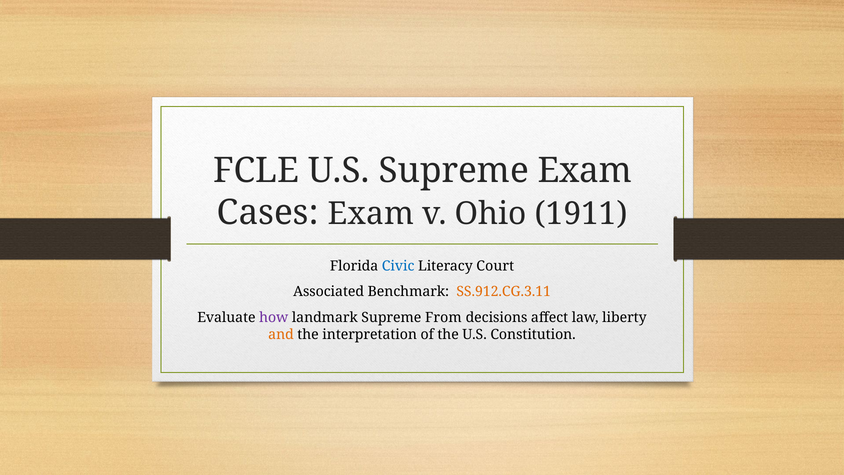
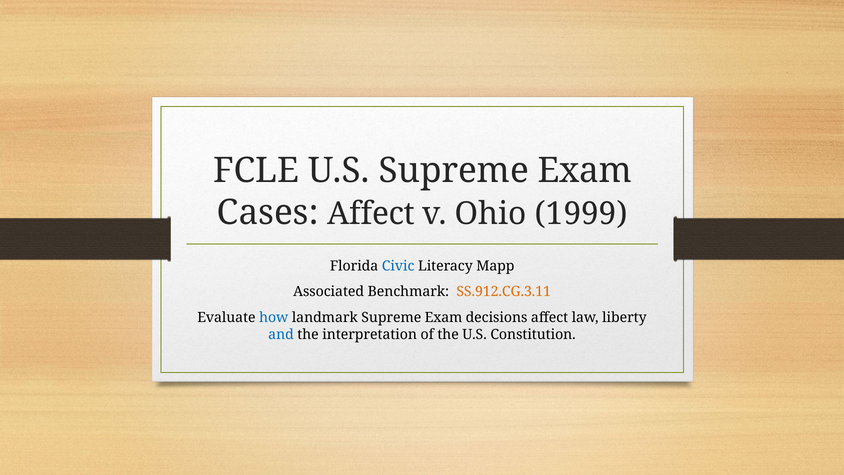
Cases Exam: Exam -> Affect (371, 214)
1911: 1911 -> 1999 (581, 214)
Court: Court -> Mapp (495, 266)
how colour: purple -> blue (274, 317)
landmark Supreme From: From -> Exam (444, 317)
and colour: orange -> blue (281, 334)
